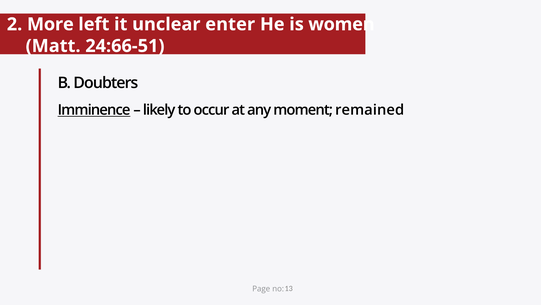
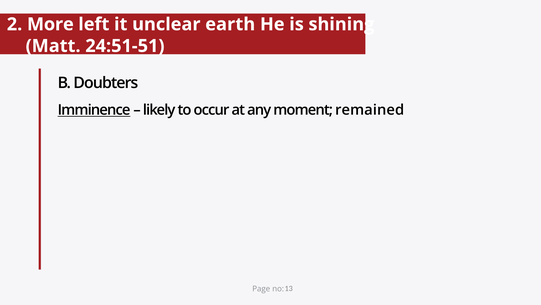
enter: enter -> earth (230, 24)
women: women -> shining (341, 24)
24:66-51: 24:66-51 -> 24:51-51 (125, 46)
